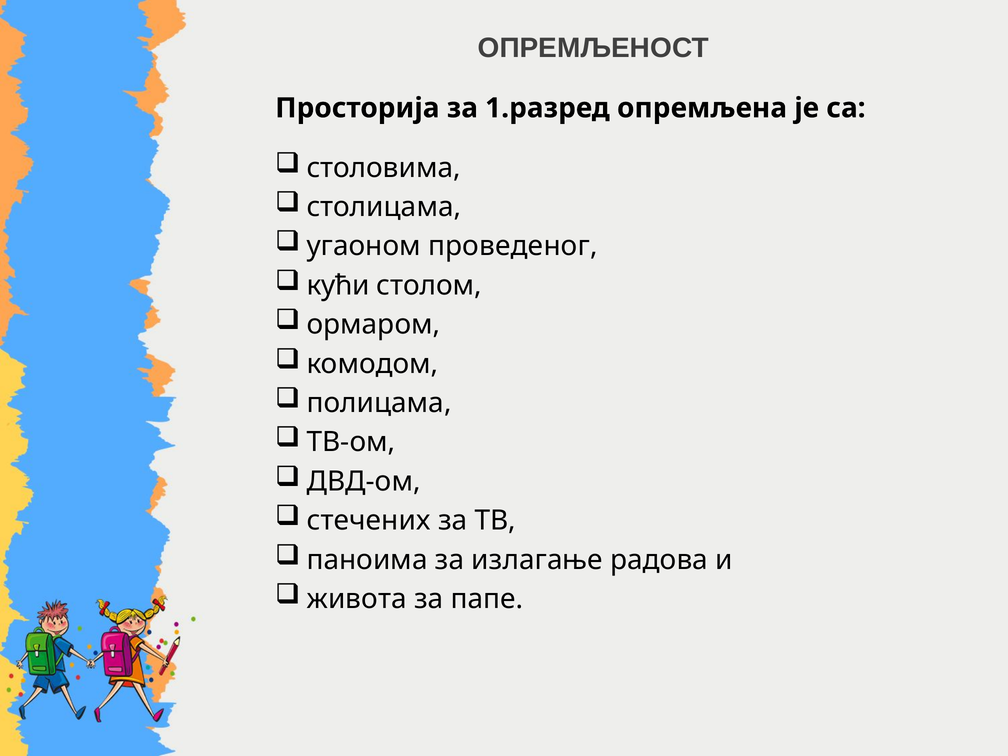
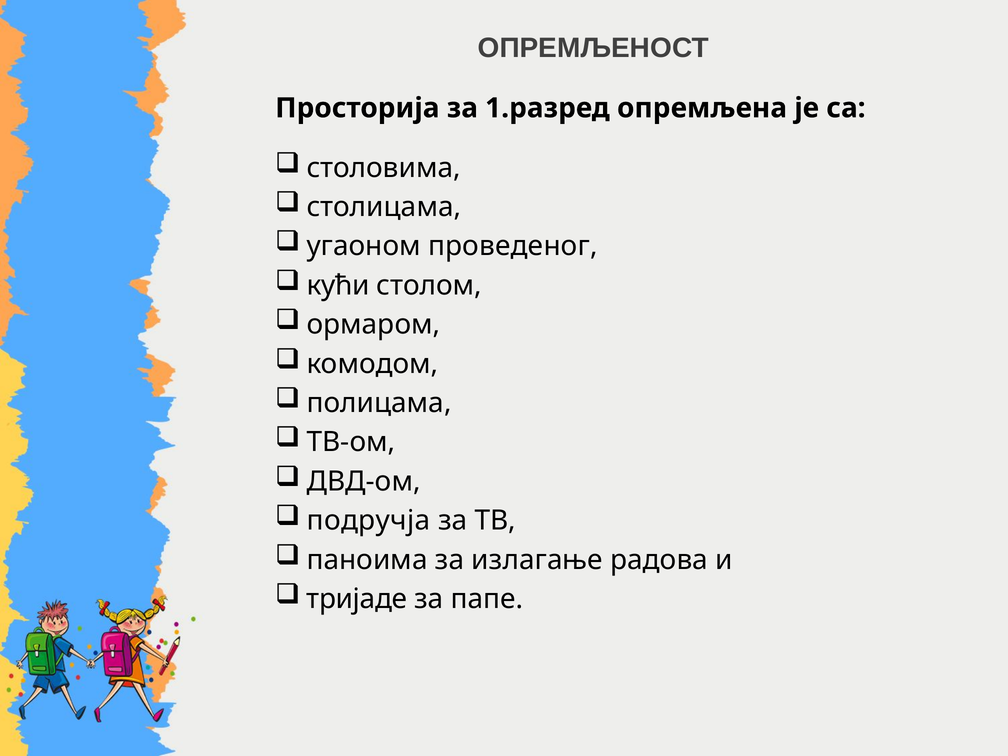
стечених: стечених -> подручја (369, 521)
живота: живота -> тријаде (357, 599)
